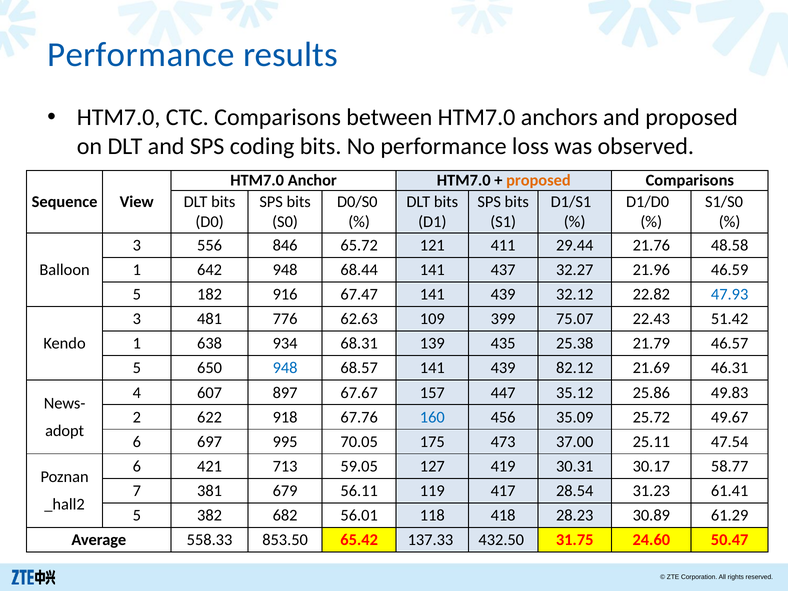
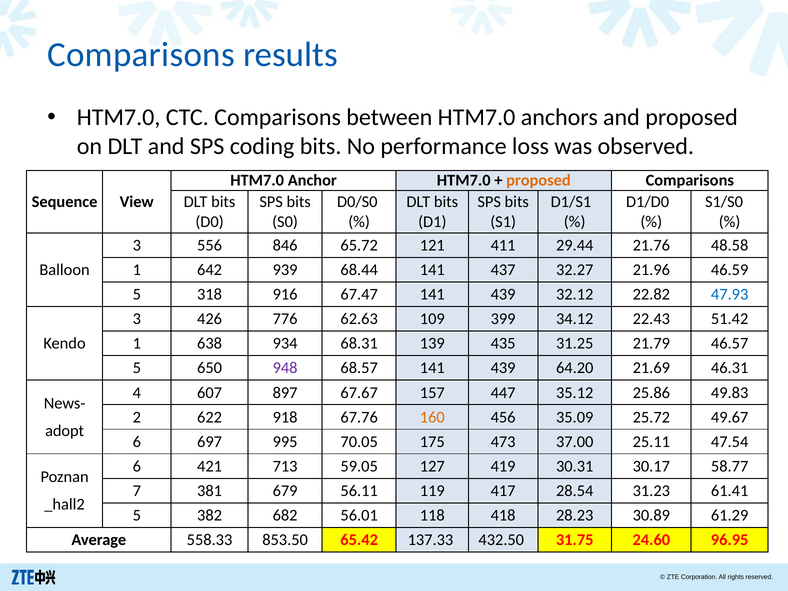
Performance: Performance -> Comparisons (141, 55)
642 948: 948 -> 939 (285, 270)
182: 182 -> 318 (210, 294)
481: 481 -> 426 (210, 319)
75.07: 75.07 -> 34.12 (575, 319)
25.38: 25.38 -> 31.25 (575, 344)
948 colour: blue -> purple (285, 368)
82.12: 82.12 -> 64.20 (575, 368)
160 colour: blue -> orange (432, 417)
50.47: 50.47 -> 96.95 (730, 540)
